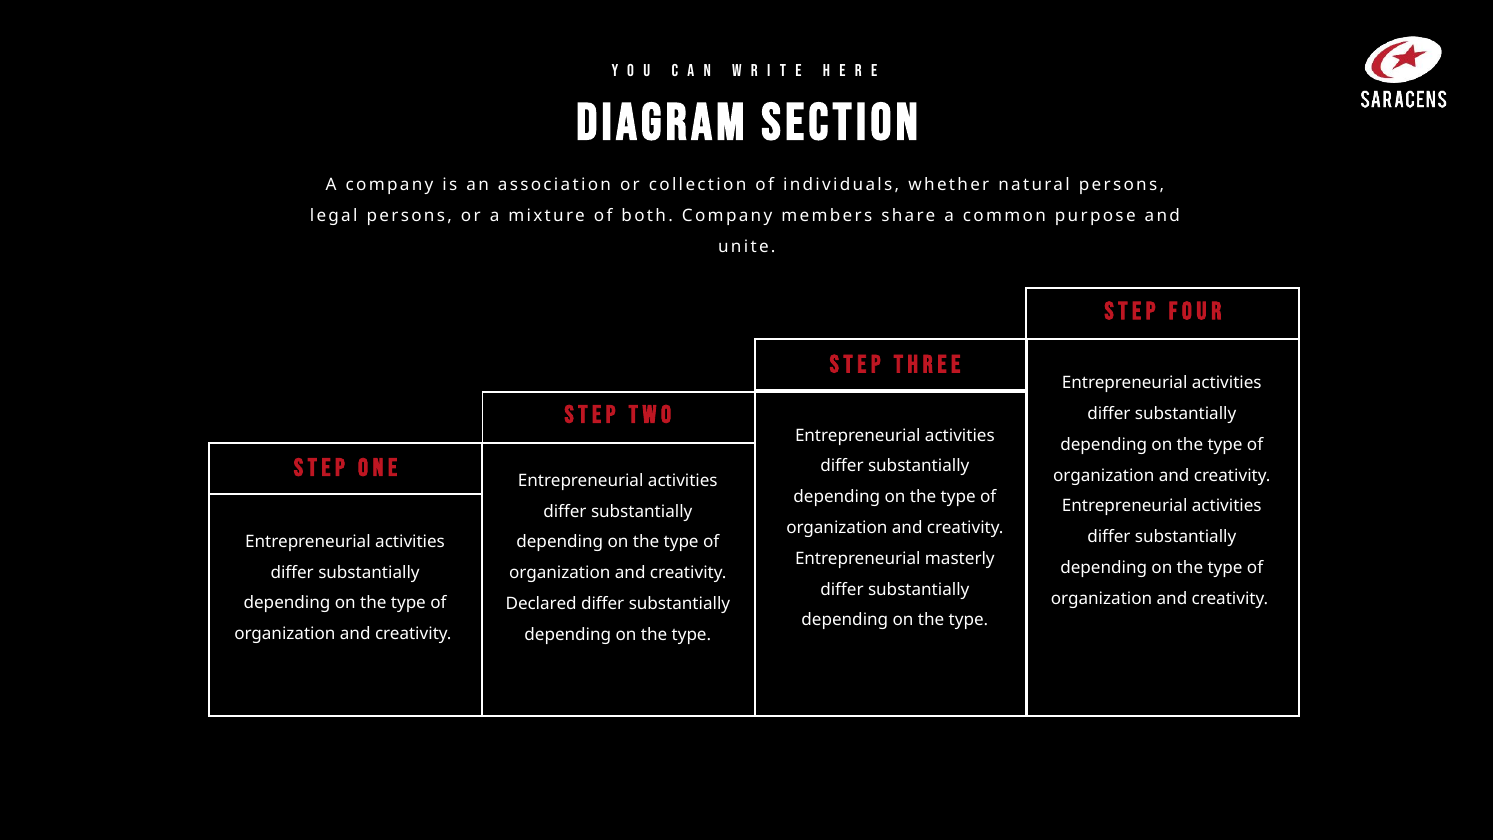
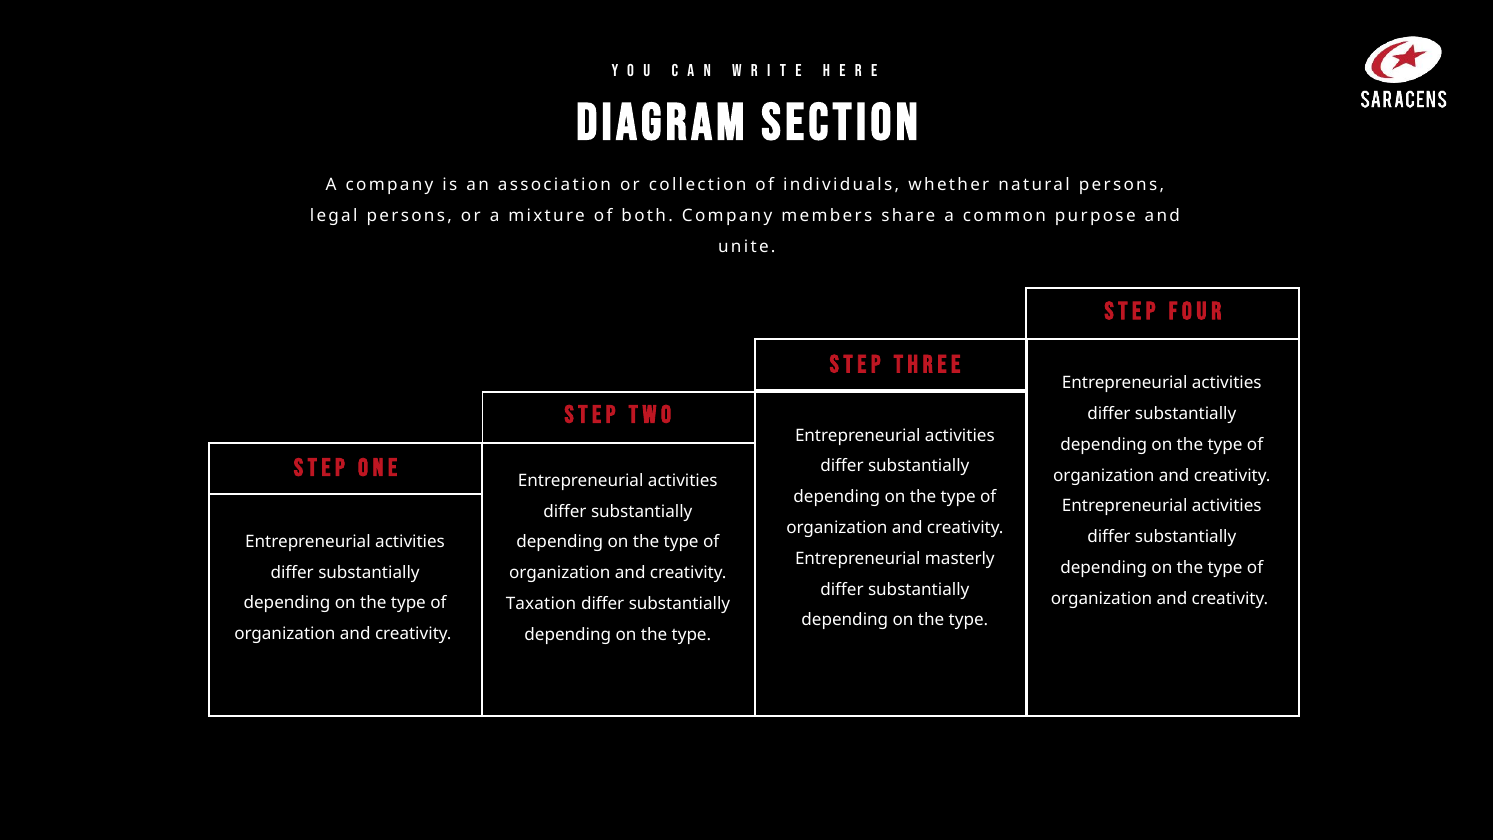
Declared: Declared -> Taxation (541, 604)
